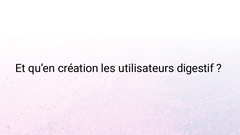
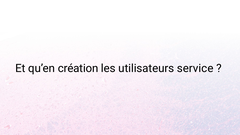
digestif: digestif -> service (195, 68)
